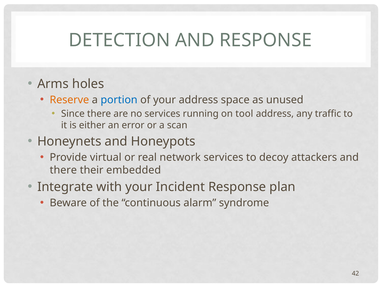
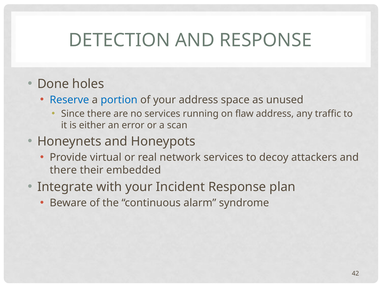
Arms: Arms -> Done (53, 84)
Reserve colour: orange -> blue (69, 100)
tool: tool -> flaw (244, 114)
